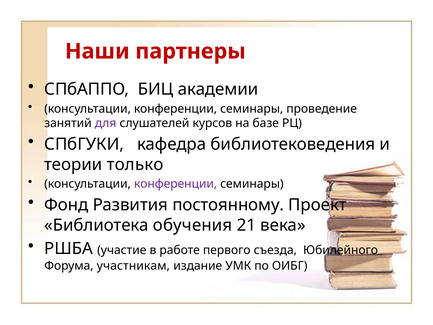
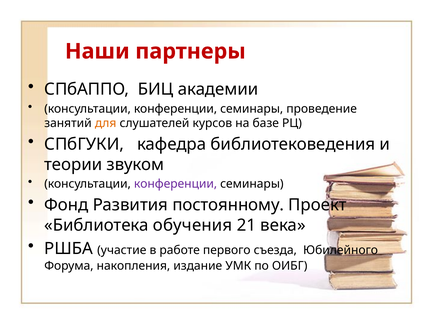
для colour: purple -> orange (106, 123)
только: только -> звуком (135, 164)
участникам: участникам -> накопления (133, 266)
